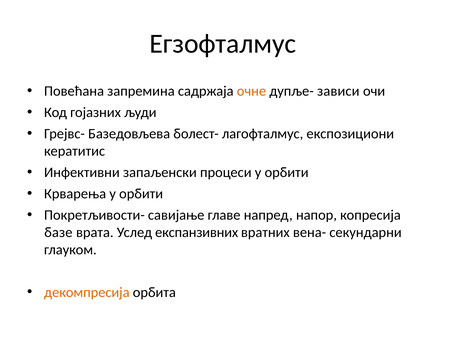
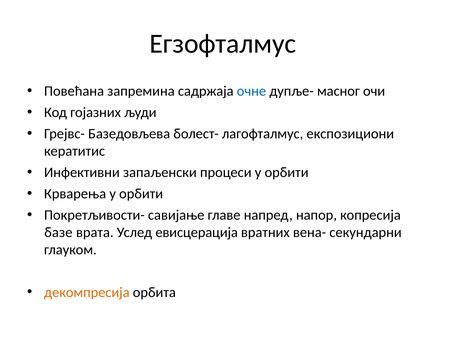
очне colour: orange -> blue (251, 91)
зависи: зависи -> масног (338, 91)
експанзивних: експанзивних -> евисцерација (197, 232)
